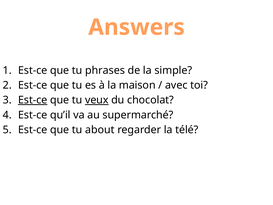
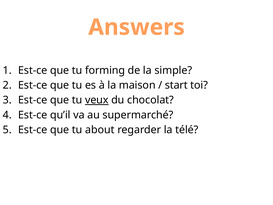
phrases: phrases -> forming (105, 70)
avec: avec -> start (176, 85)
Est-ce underline: present -> none (33, 100)
